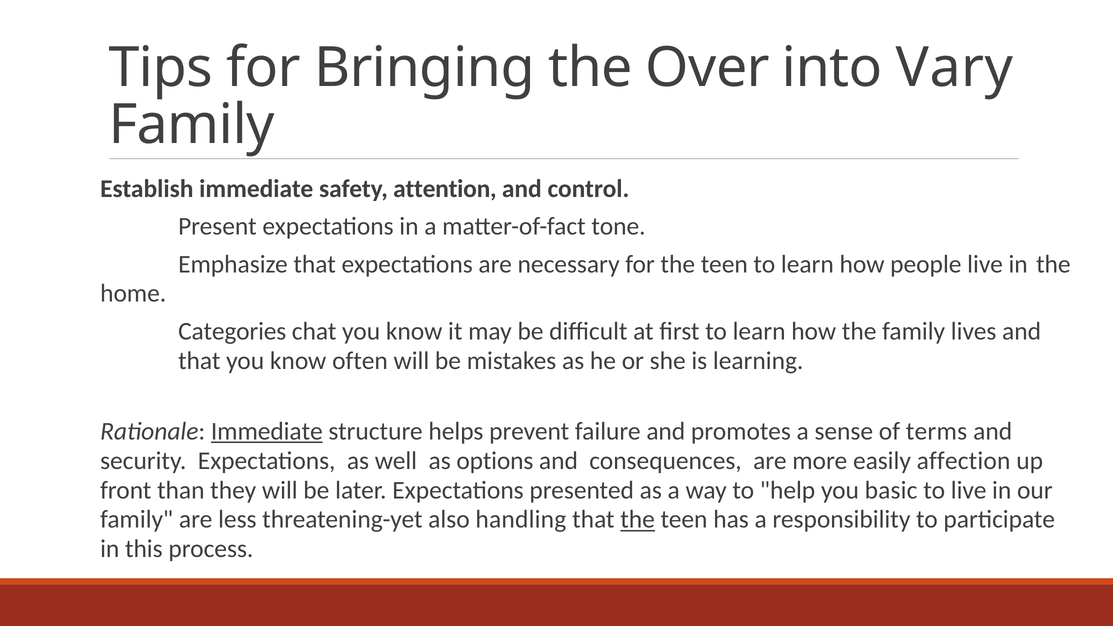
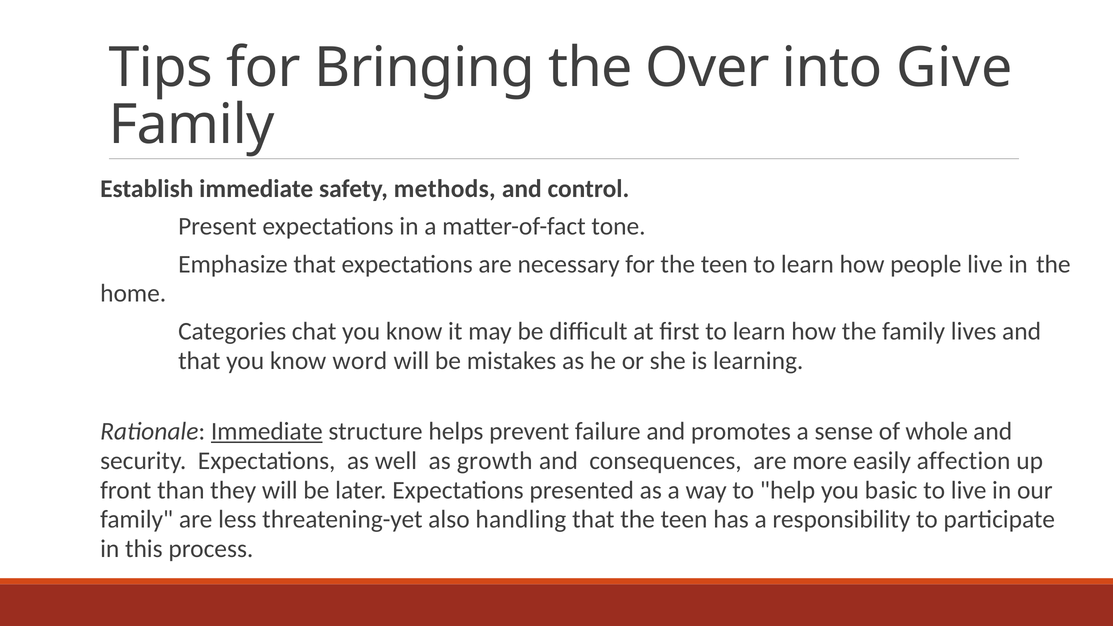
Vary: Vary -> Give (954, 68)
attention: attention -> methods (445, 189)
often: often -> word (360, 361)
terms: terms -> whole (937, 431)
options: options -> growth (495, 461)
the underline: present -> none (638, 520)
